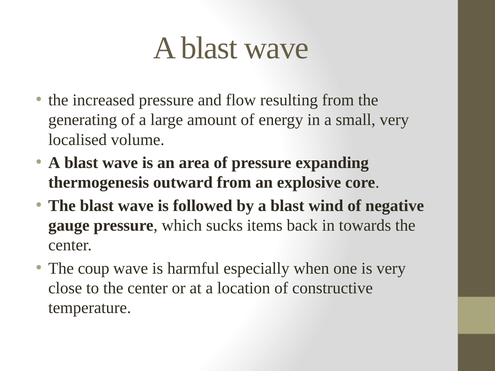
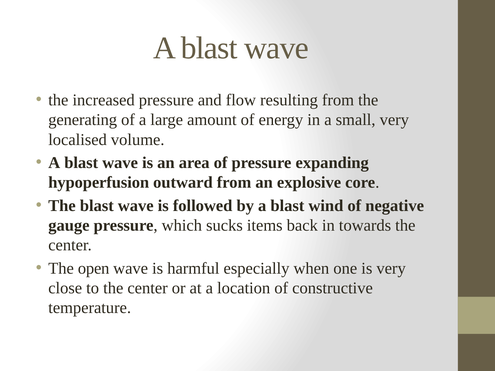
thermogenesis: thermogenesis -> hypoperfusion (99, 183)
coup: coup -> open (94, 268)
